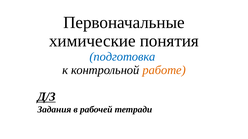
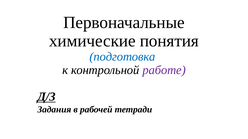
работе colour: orange -> purple (164, 70)
